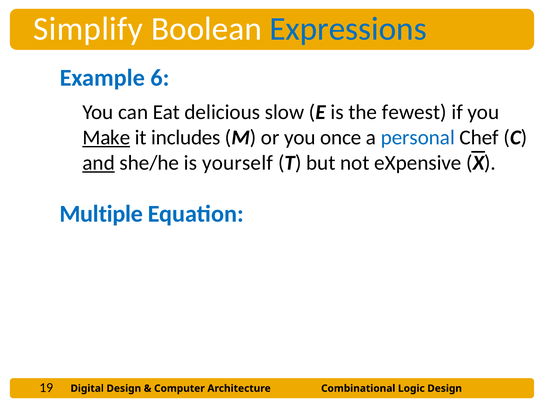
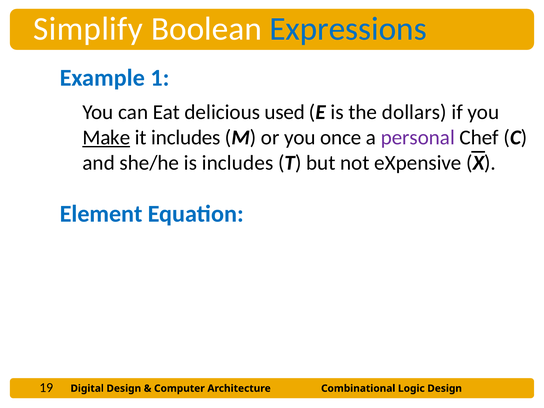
6: 6 -> 1 (160, 78)
slow: slow -> used (285, 112)
fewest: fewest -> dollars (414, 112)
personal colour: blue -> purple (418, 137)
and underline: present -> none (99, 163)
is yourself: yourself -> includes (238, 163)
Multiple: Multiple -> Element (101, 214)
